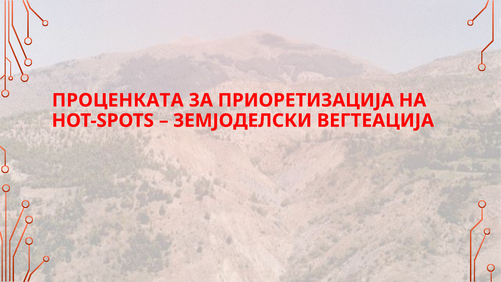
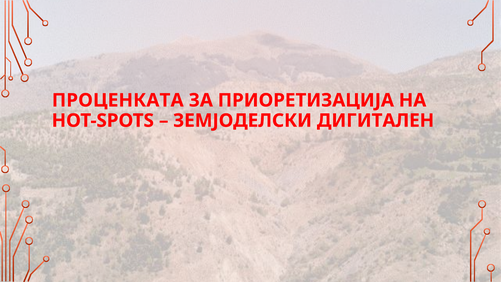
ВЕГТЕАЦИЈА: ВЕГТЕАЦИЈА -> ДИГИТАЛЕН (376, 121)
